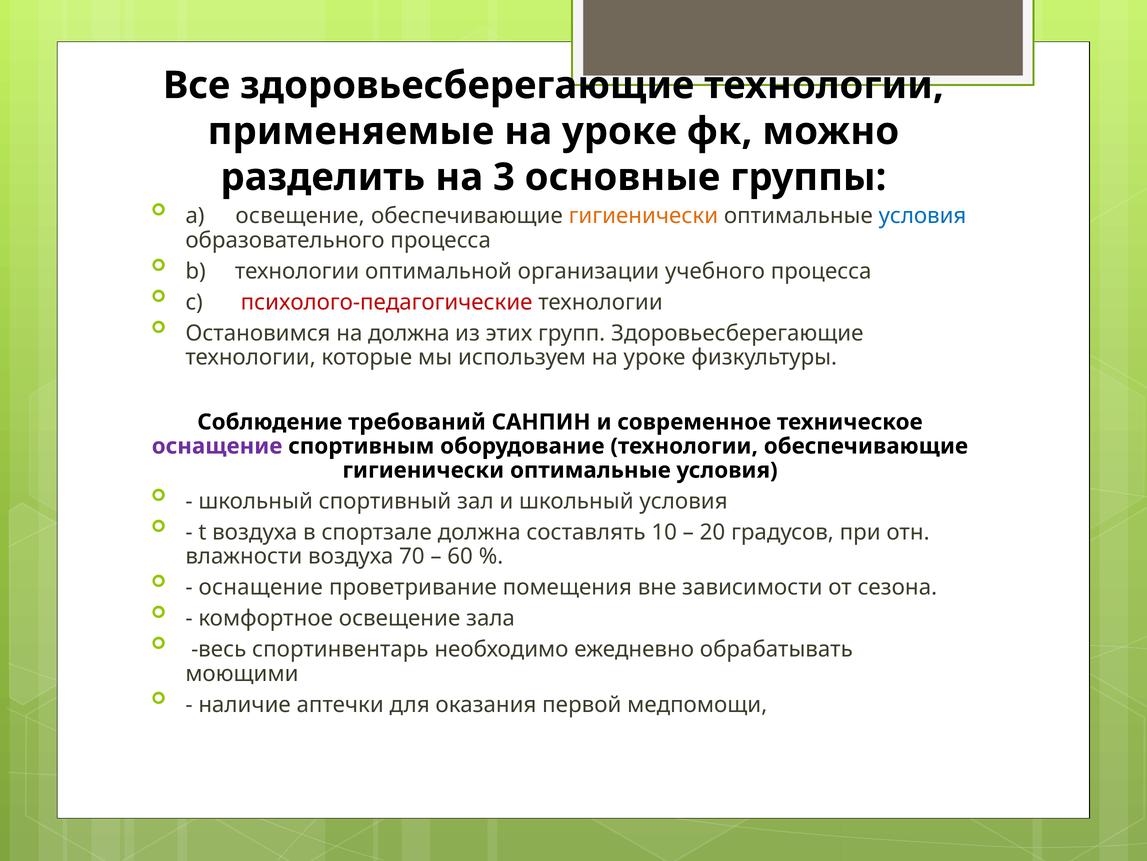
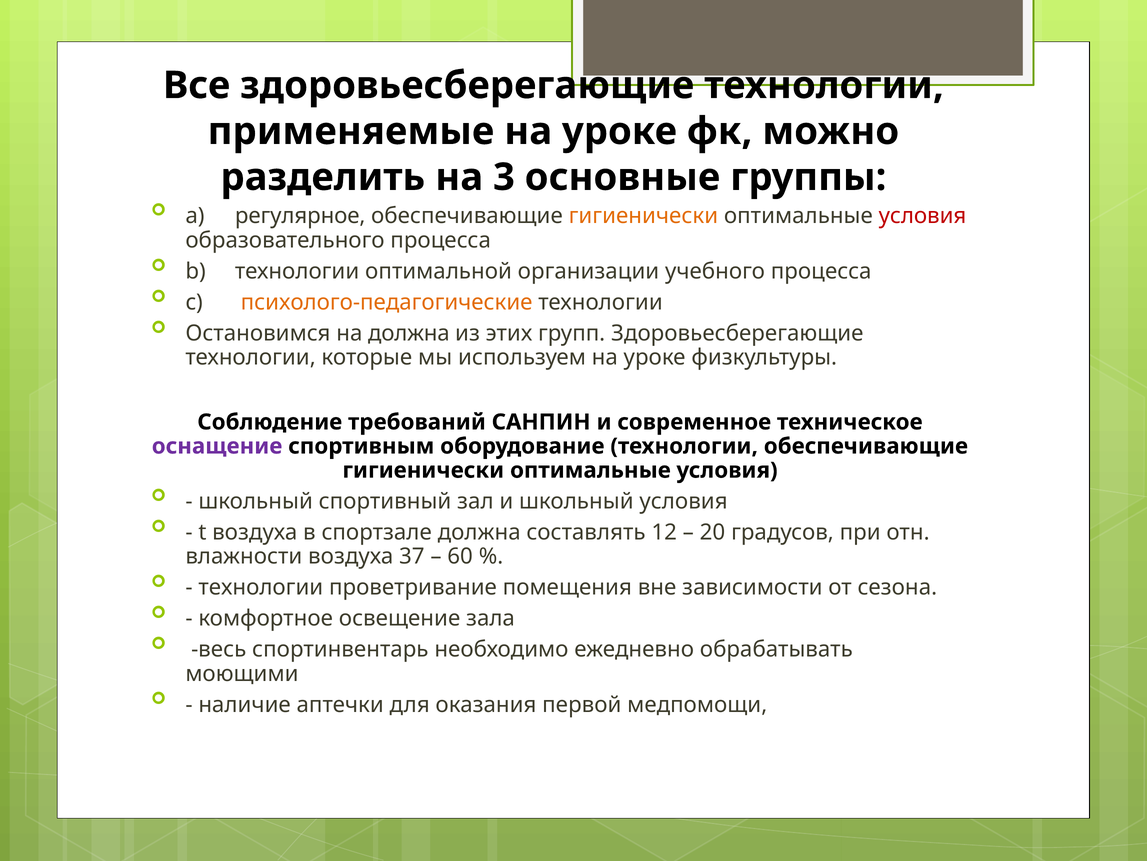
a освещение: освещение -> регулярное (300, 216)
условия colour: blue -> red (922, 216)
психолого-педагогические colour: red -> orange (387, 302)
10: 10 -> 12 (664, 532)
70: 70 -> 37 (412, 556)
оснащение: оснащение -> технологии (261, 587)
